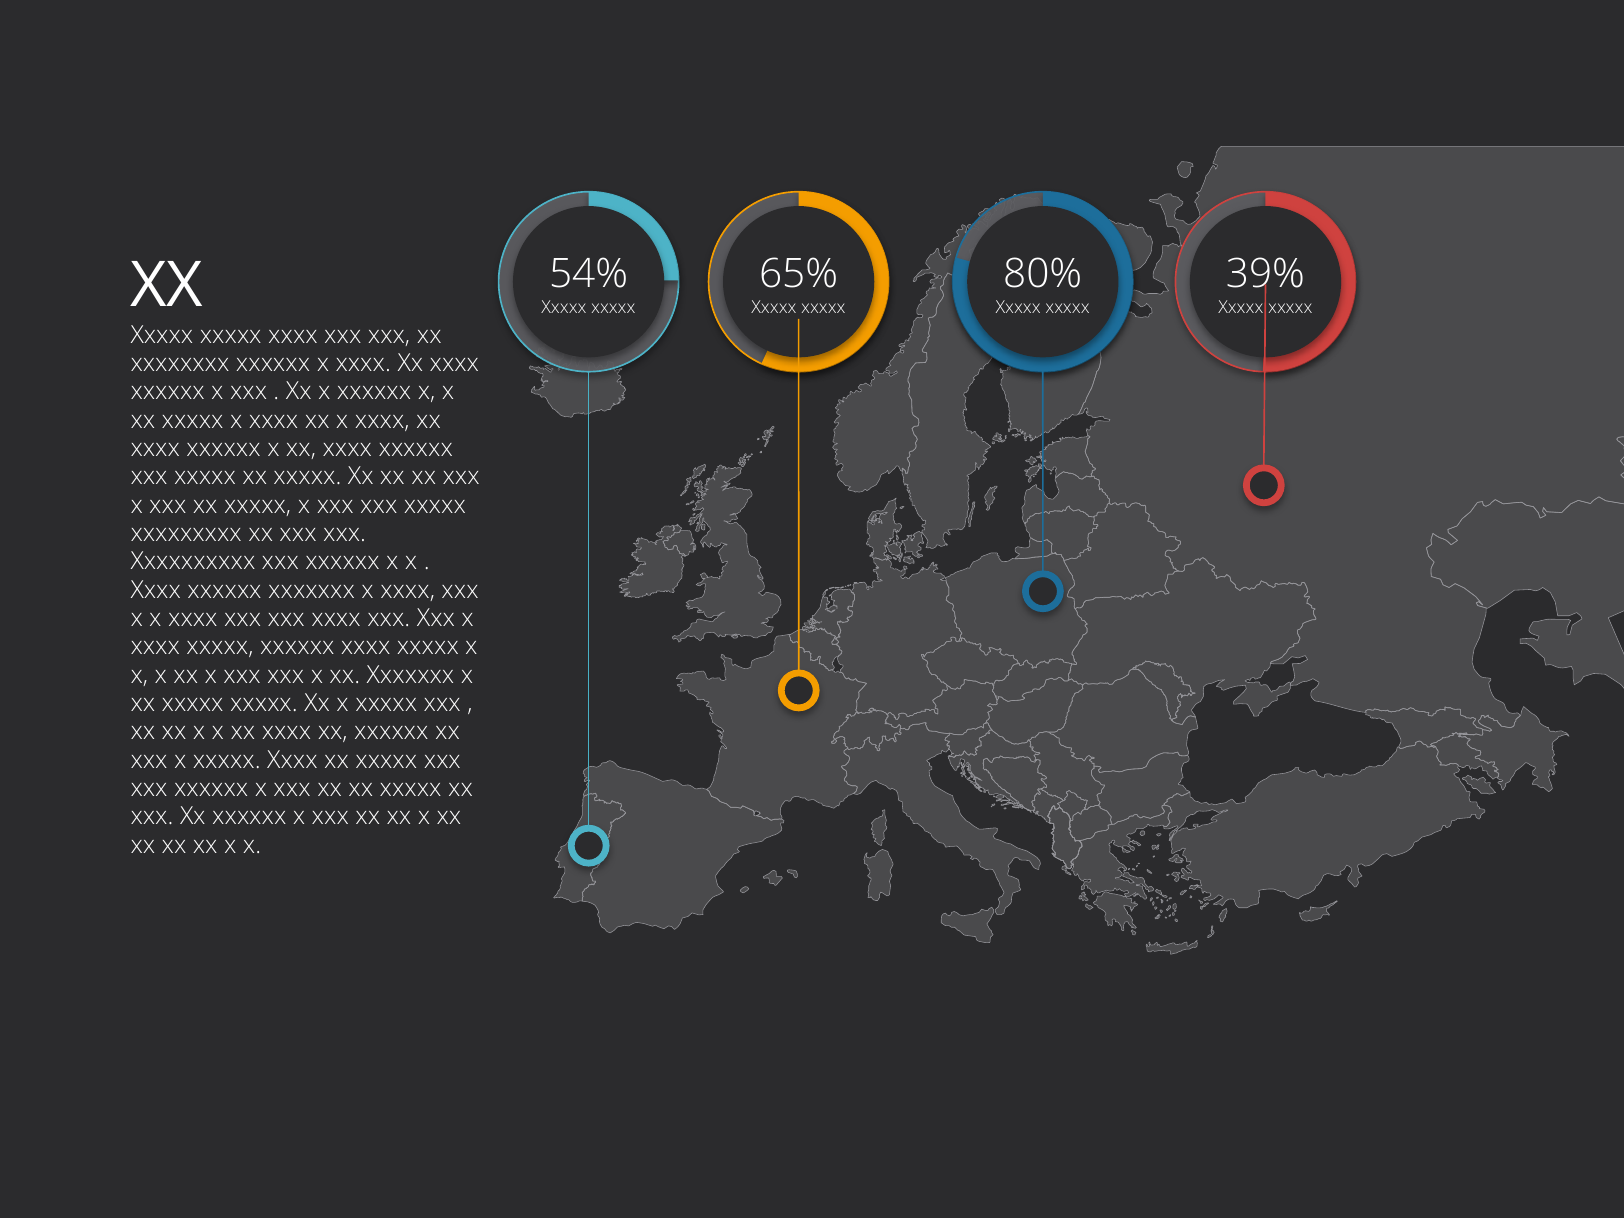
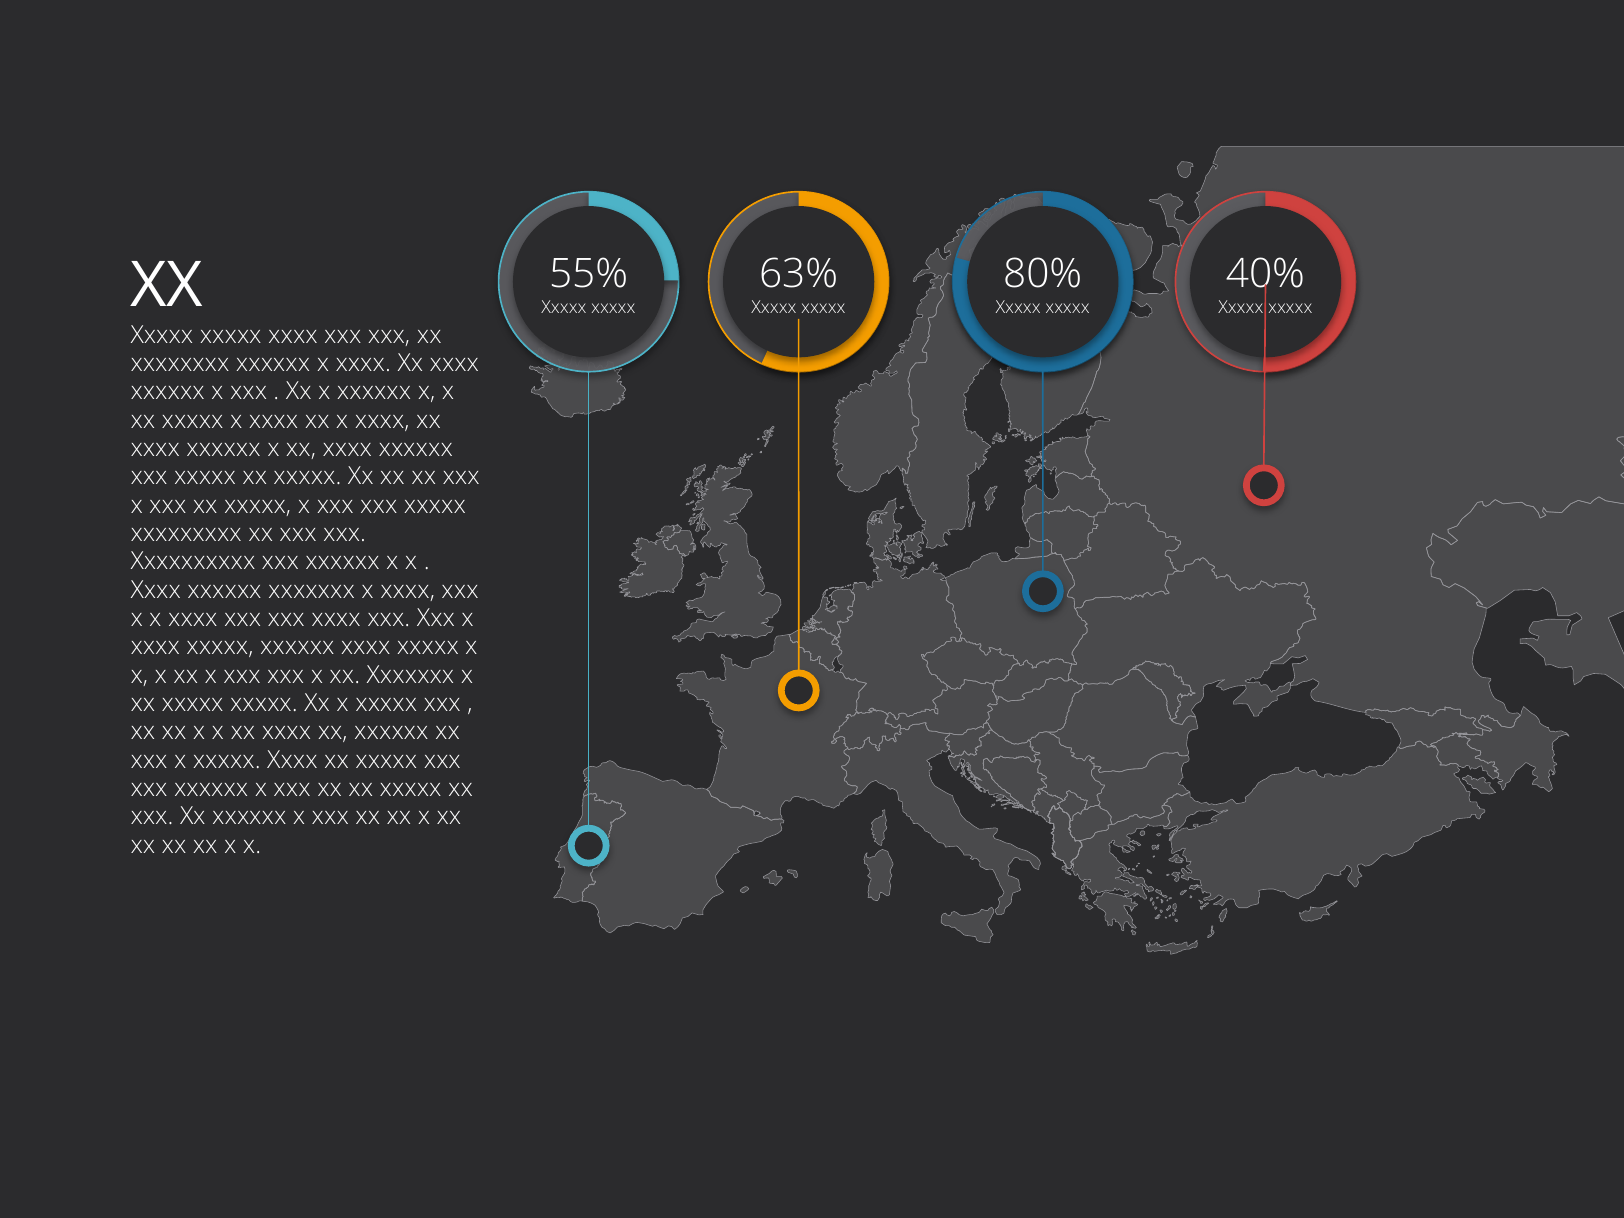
54%: 54% -> 55% (589, 274)
65%: 65% -> 63% (799, 274)
39%: 39% -> 40% (1265, 274)
